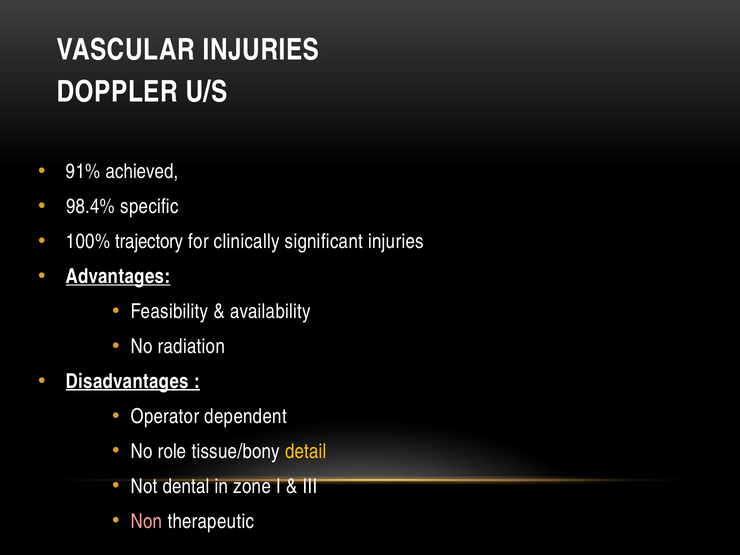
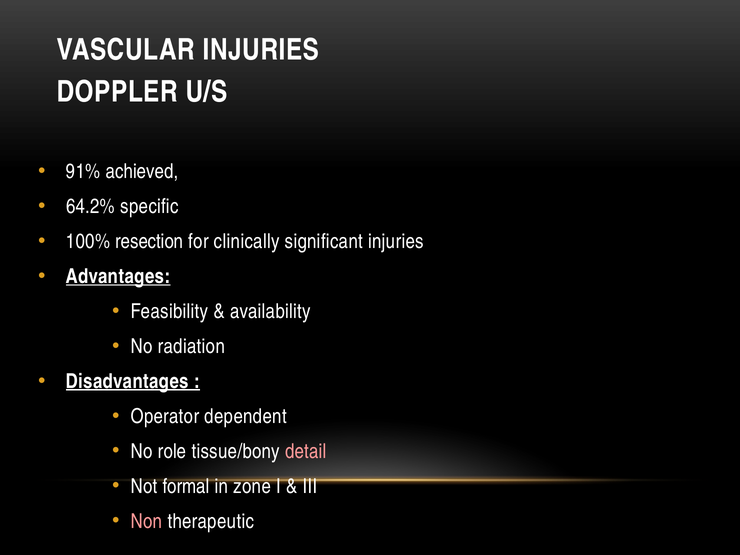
98.4%: 98.4% -> 64.2% (90, 207)
trajectory: trajectory -> resection (149, 242)
detail colour: yellow -> pink (306, 451)
dental: dental -> formal (186, 486)
